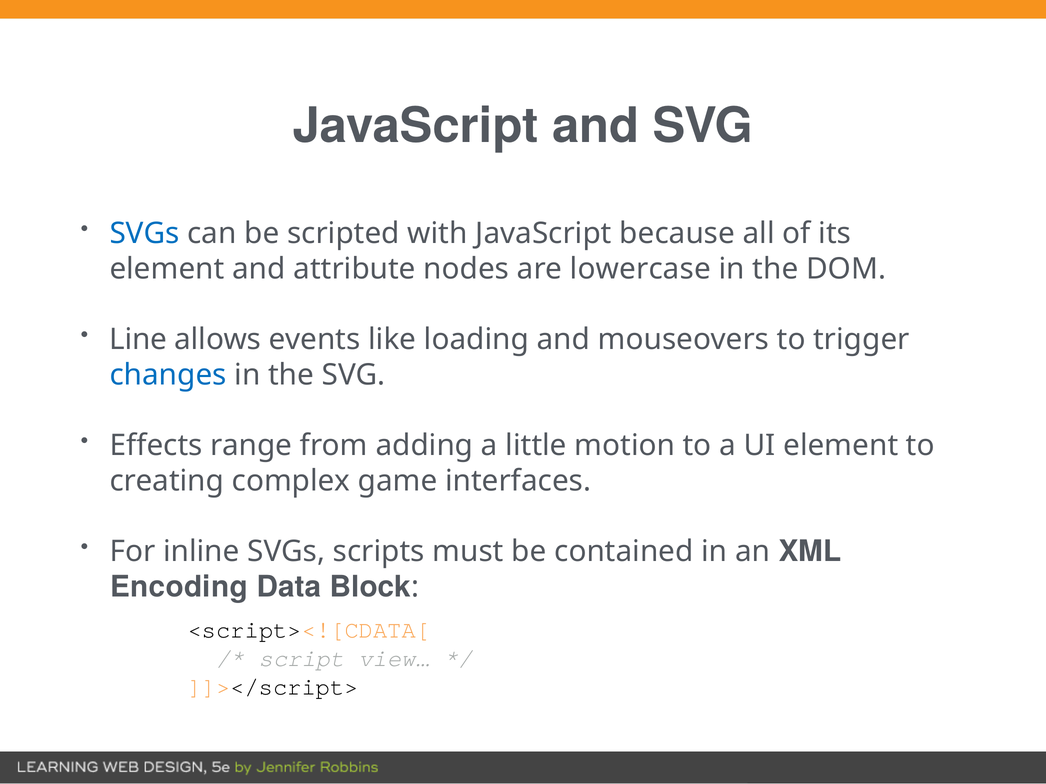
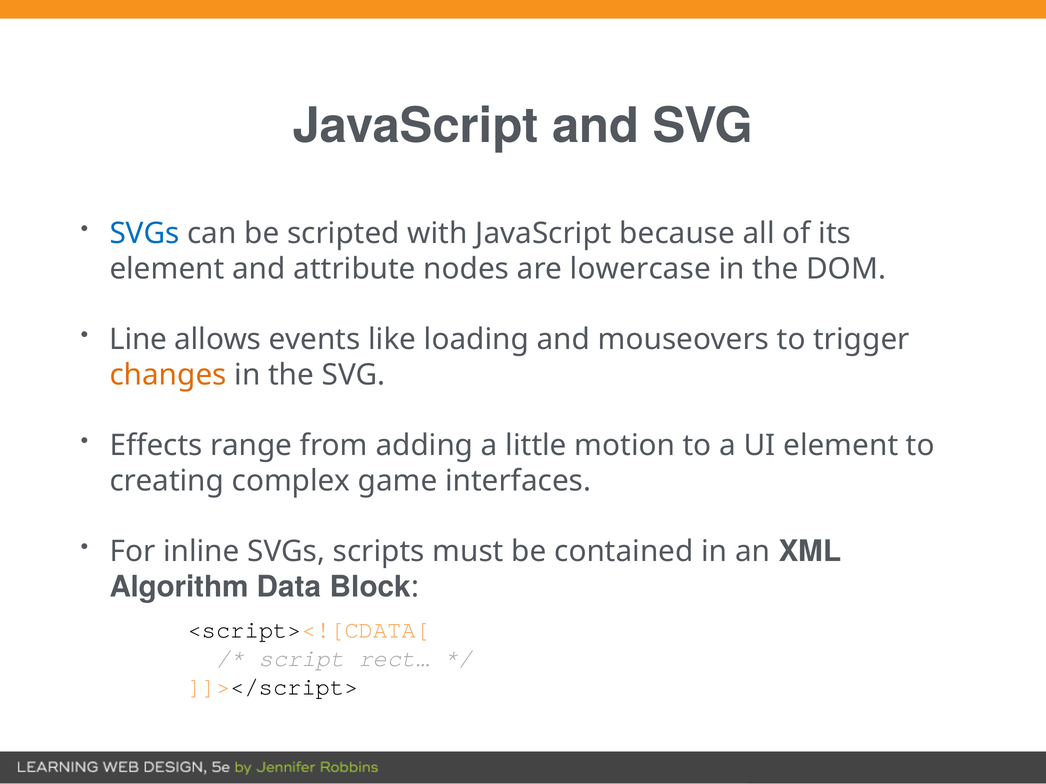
changes colour: blue -> orange (168, 375)
Encoding: Encoding -> Algorithm (179, 587)
view…: view… -> rect… (394, 659)
